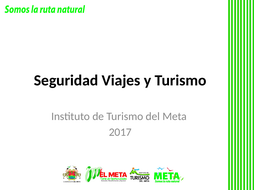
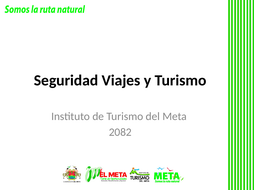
2017: 2017 -> 2082 (120, 133)
